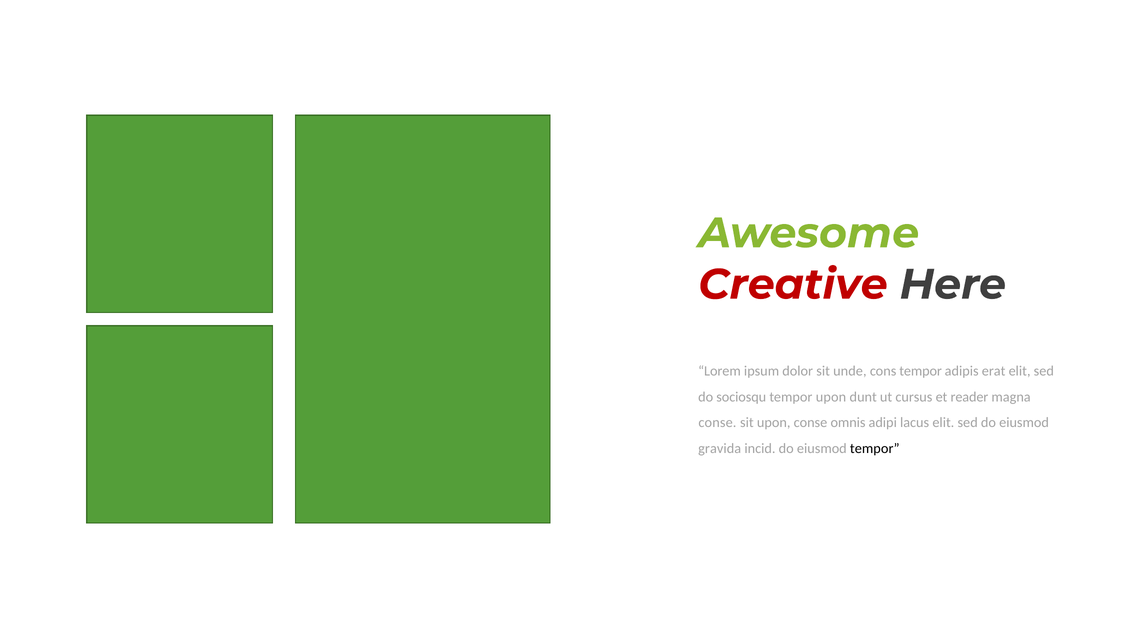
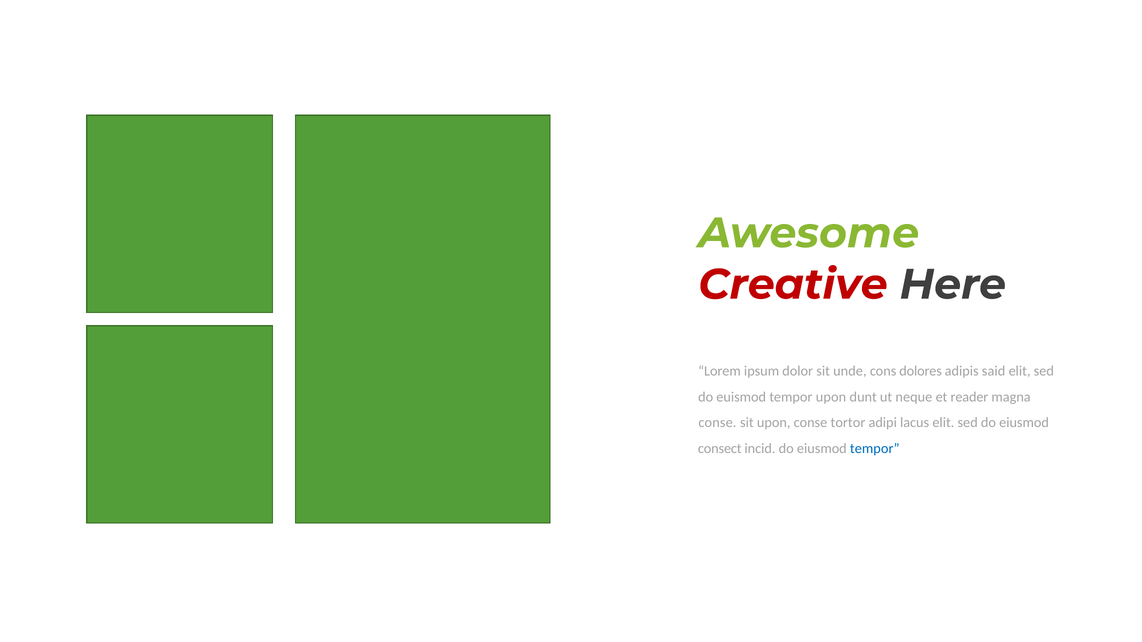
cons tempor: tempor -> dolores (921, 372)
erat: erat -> said (994, 372)
sociosqu: sociosqu -> euismod (741, 397)
cursus: cursus -> neque (914, 397)
omnis: omnis -> tortor (848, 423)
gravida: gravida -> consect (720, 449)
tempor colour: black -> blue (875, 449)
